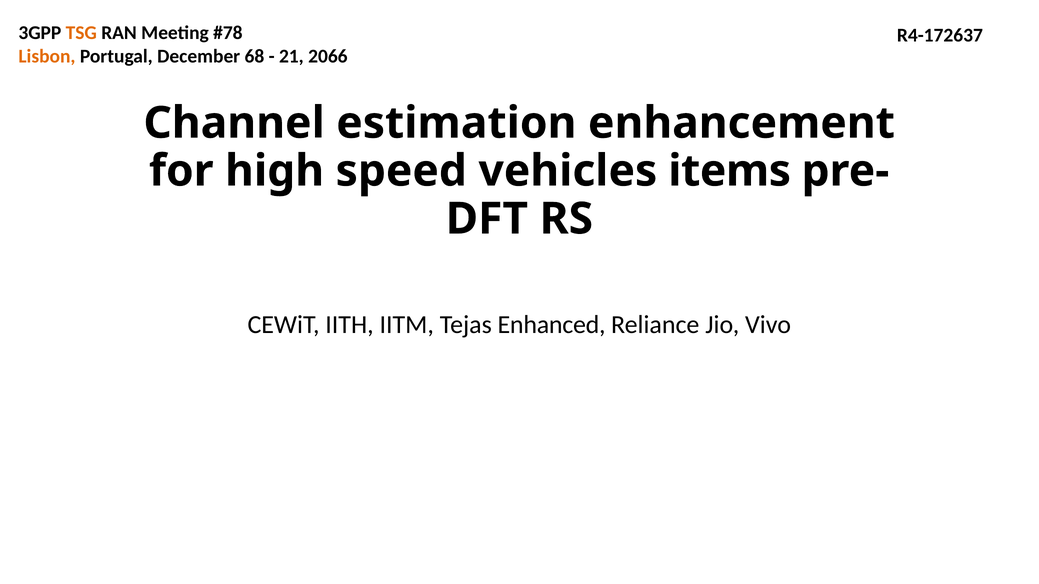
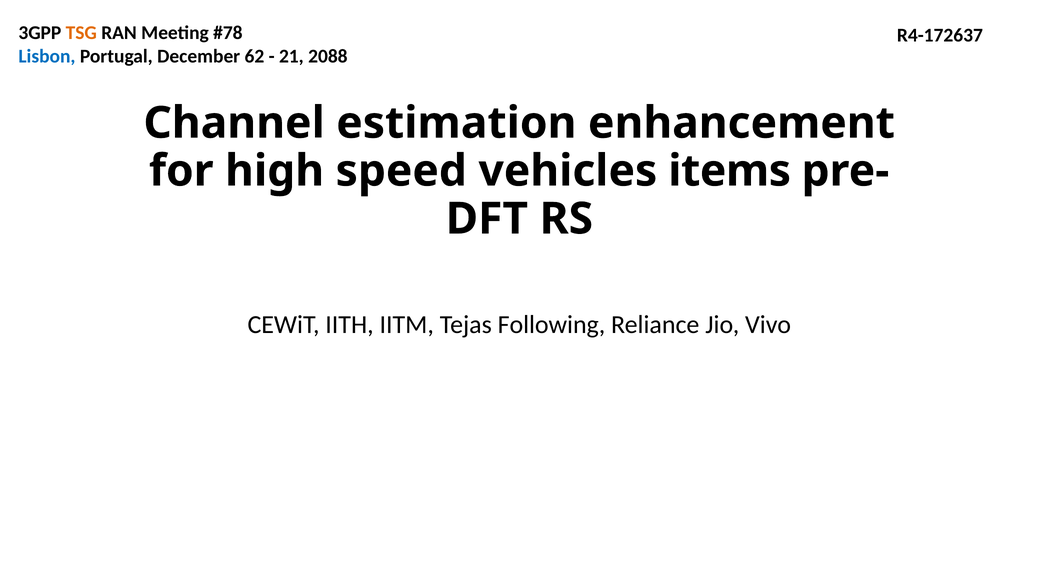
Lisbon colour: orange -> blue (47, 56)
68: 68 -> 62 (254, 56)
2066: 2066 -> 2088 (328, 56)
Enhanced: Enhanced -> Following (551, 325)
